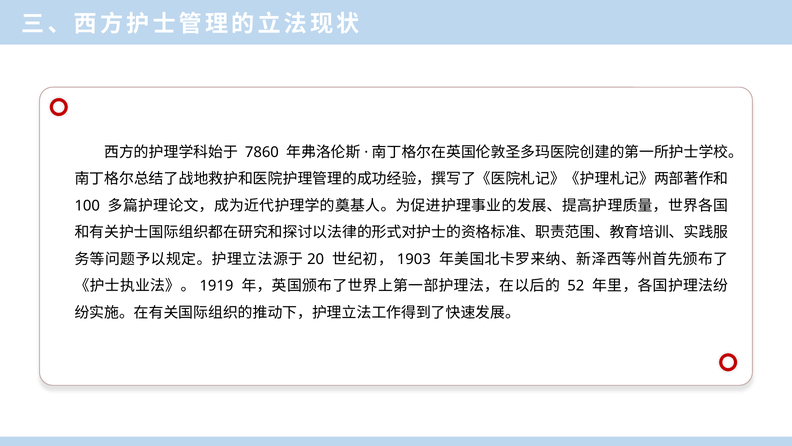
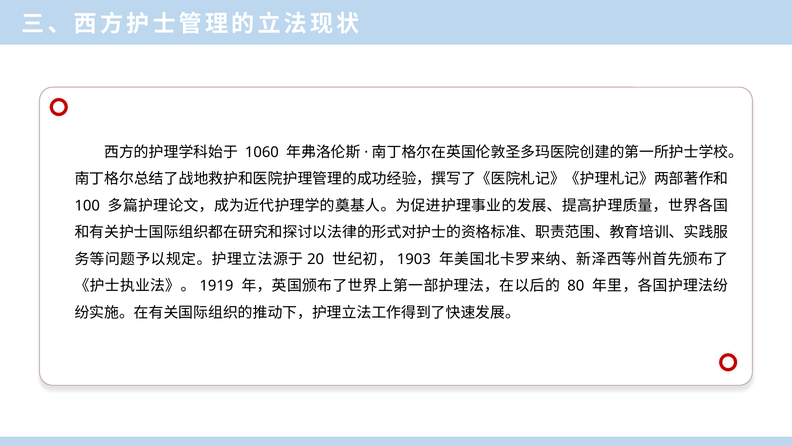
7860: 7860 -> 1060 (262, 152)
52: 52 -> 80 (576, 286)
